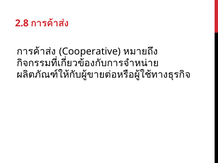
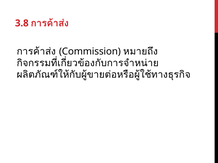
2.8: 2.8 -> 3.8 (22, 23)
Cooperative: Cooperative -> Commission (90, 52)
